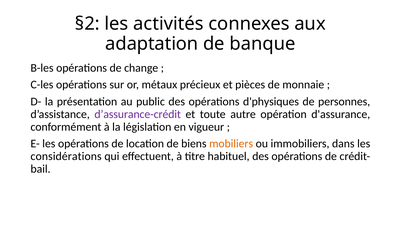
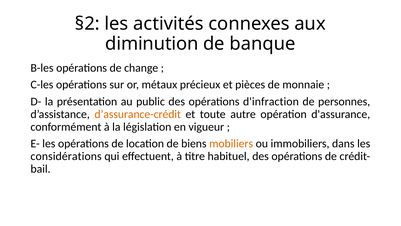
adaptation: adaptation -> diminution (152, 44)
d'physiques: d'physiques -> d'infraction (271, 101)
d’assurance-crédit colour: purple -> orange (138, 114)
